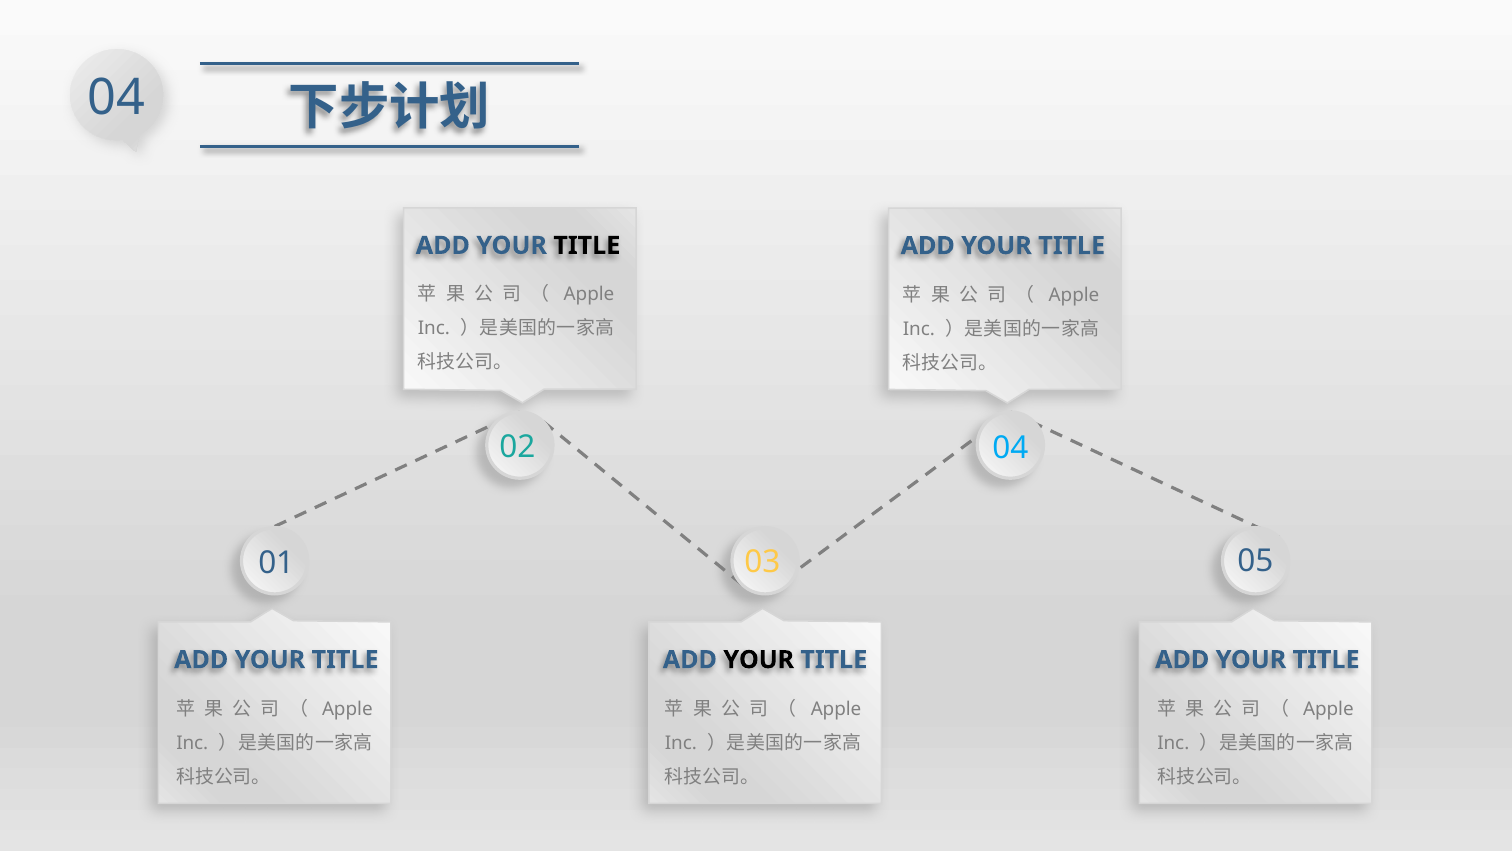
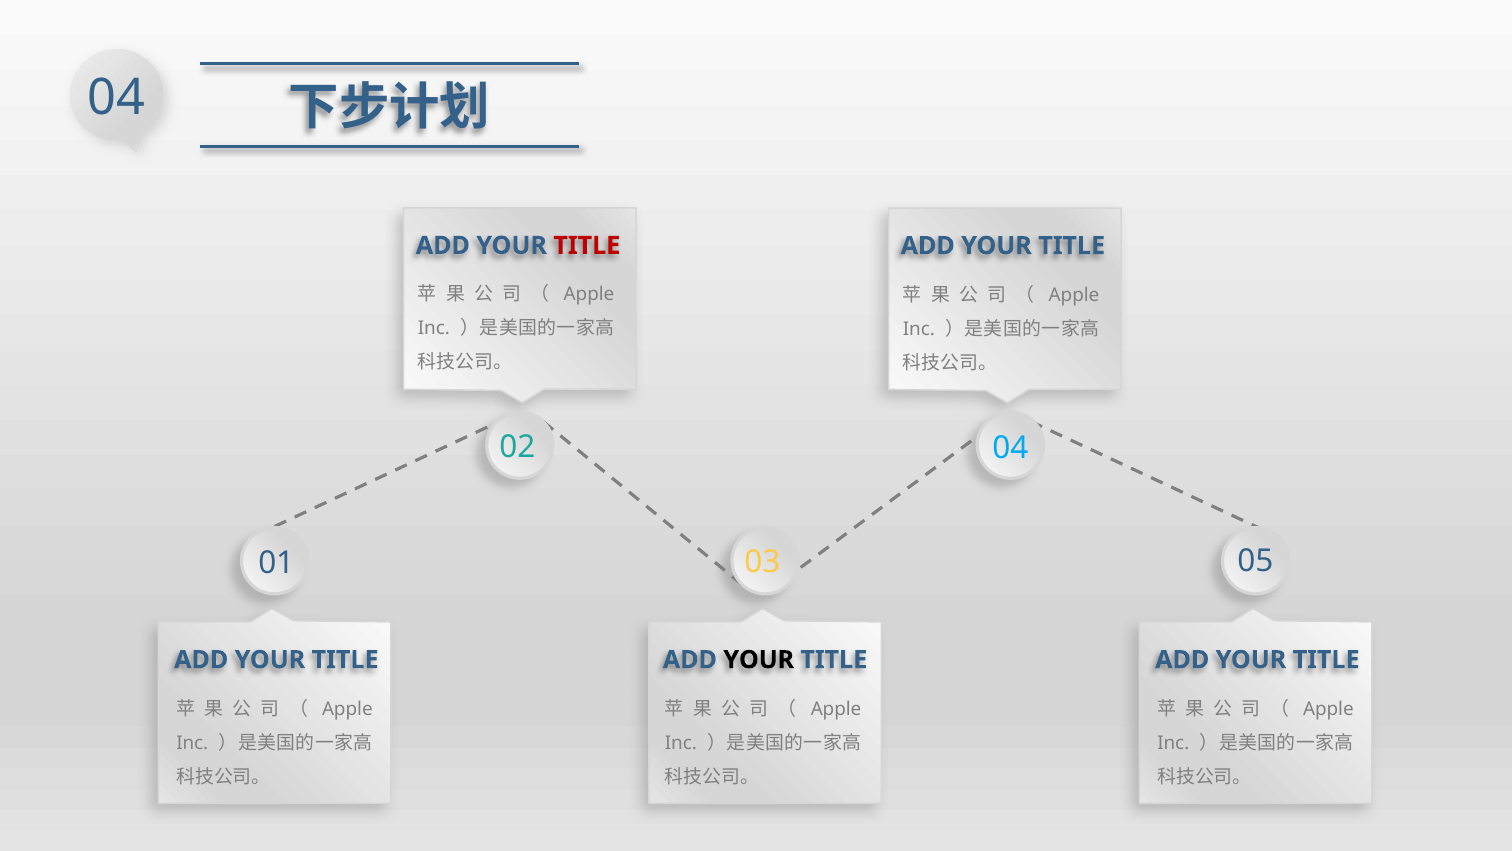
TITLE colour: black -> red (587, 245)
